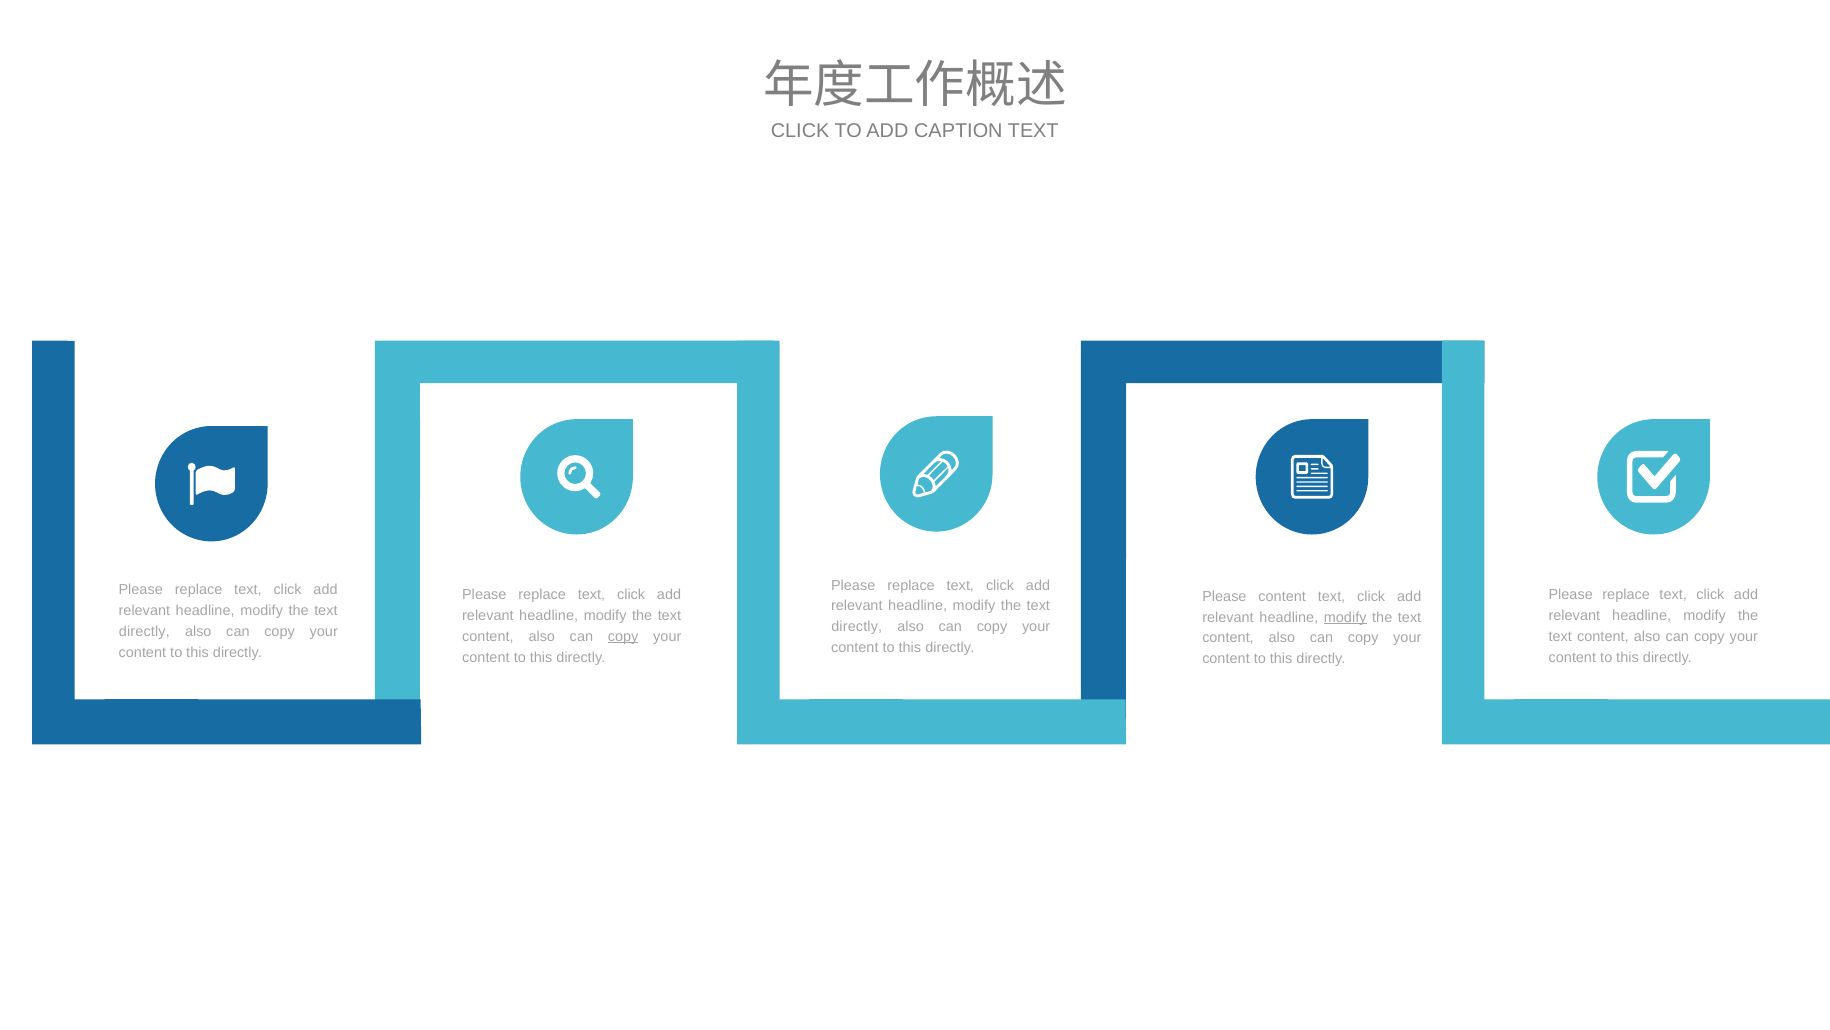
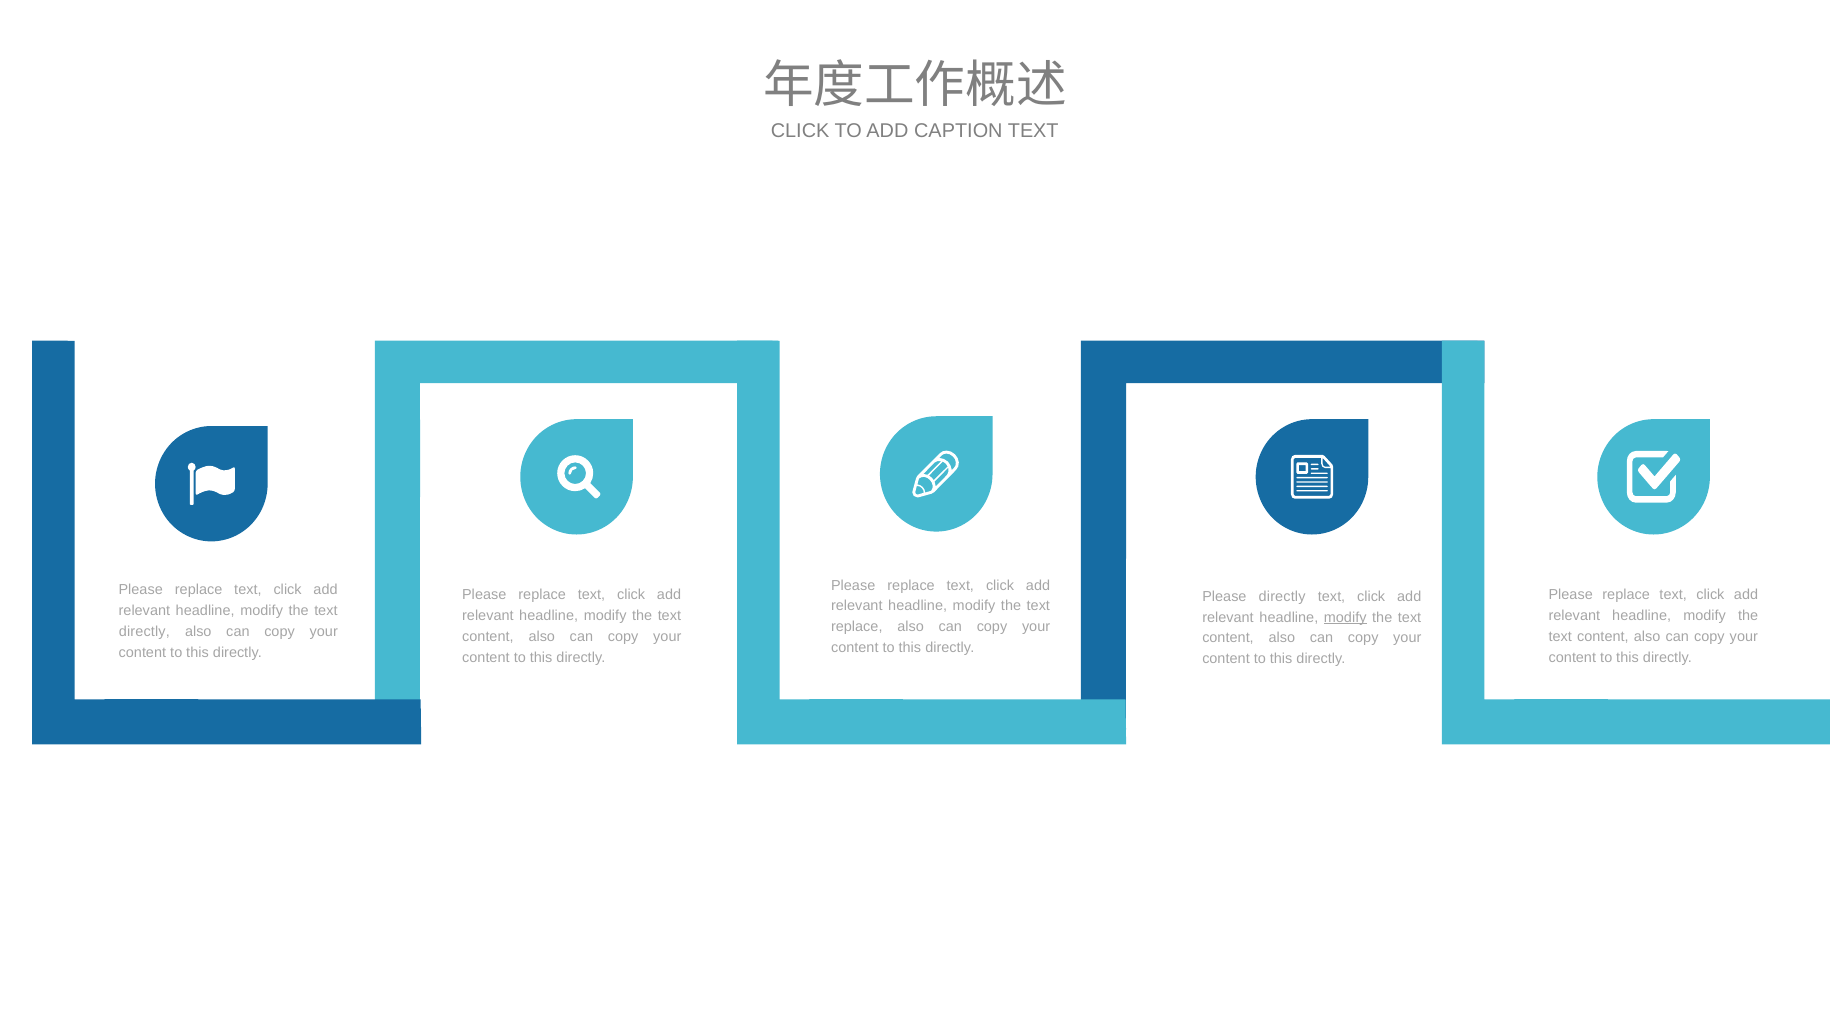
Please content: content -> directly (1282, 596)
directly: directly -> replace (857, 627)
copy underline: present -> none (623, 636)
